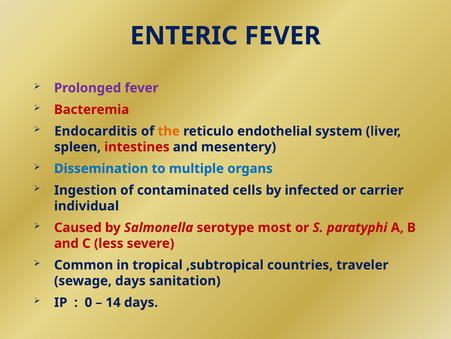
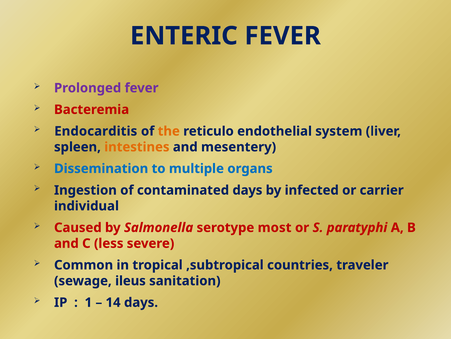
intestines colour: red -> orange (137, 147)
contaminated cells: cells -> days (247, 190)
sewage days: days -> ileus (130, 280)
0: 0 -> 1 (88, 302)
